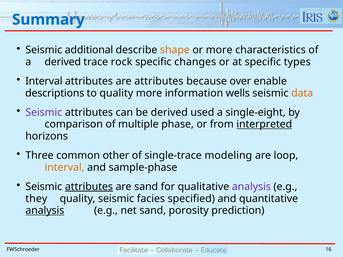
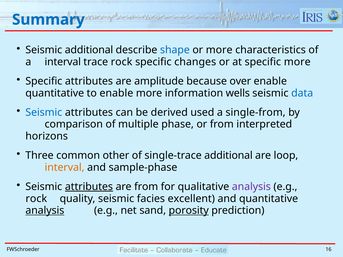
shape colour: orange -> blue (175, 50)
a derived: derived -> interval (63, 62)
specific types: types -> more (297, 62)
Interval: Interval -> Specific (44, 81)
are attributes: attributes -> amplitude (159, 81)
descriptions: descriptions -> quantitative (55, 93)
to quality: quality -> enable (116, 93)
data colour: orange -> blue (302, 93)
Seismic colour: purple -> blue (44, 112)
single-eight: single-eight -> single-from (256, 112)
interpreted underline: present -> none (264, 124)
single-trace modeling: modeling -> additional (228, 156)
are sand: sand -> from (146, 187)
they: they -> rock (36, 199)
specified: specified -> excellent (191, 199)
porosity underline: none -> present (189, 211)
